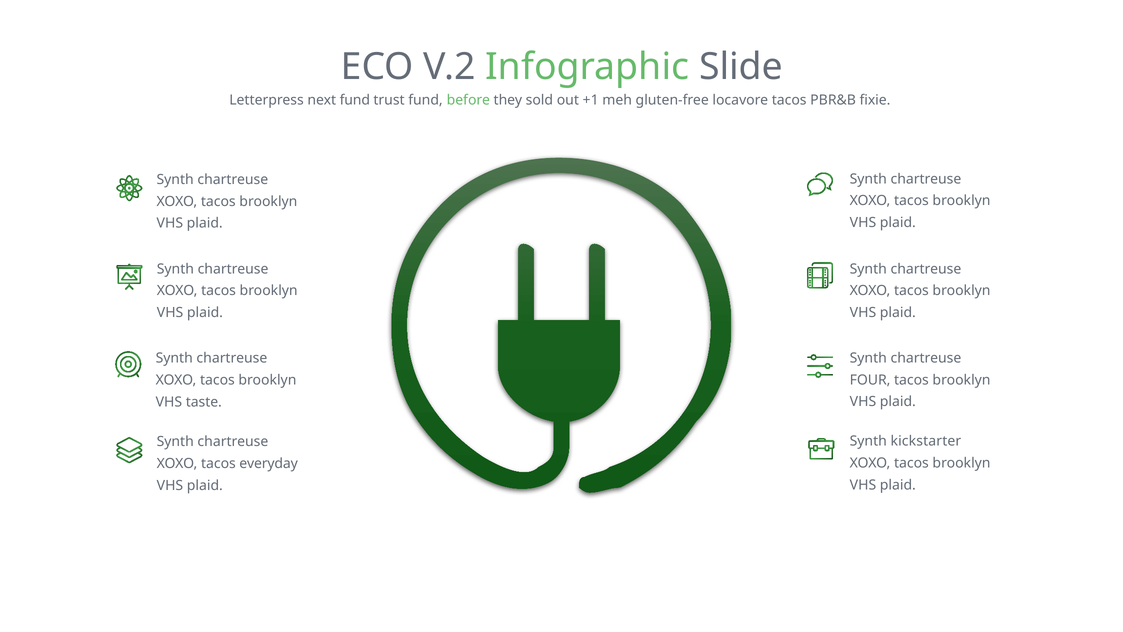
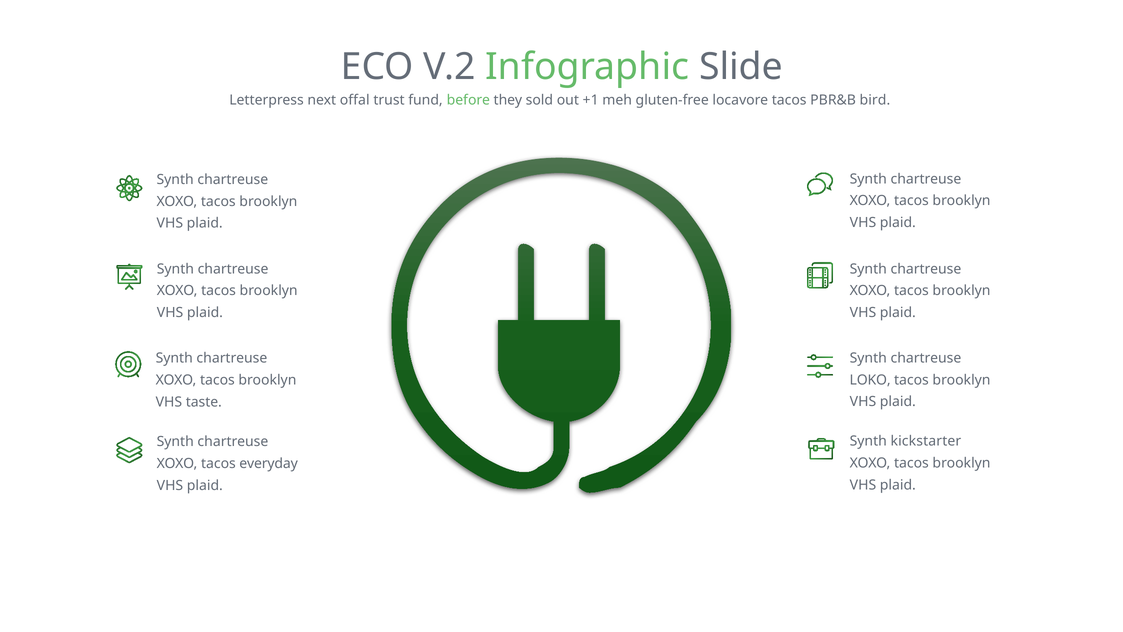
next fund: fund -> offal (355, 100)
fixie: fixie -> bird (875, 100)
FOUR: FOUR -> LOKO (870, 380)
